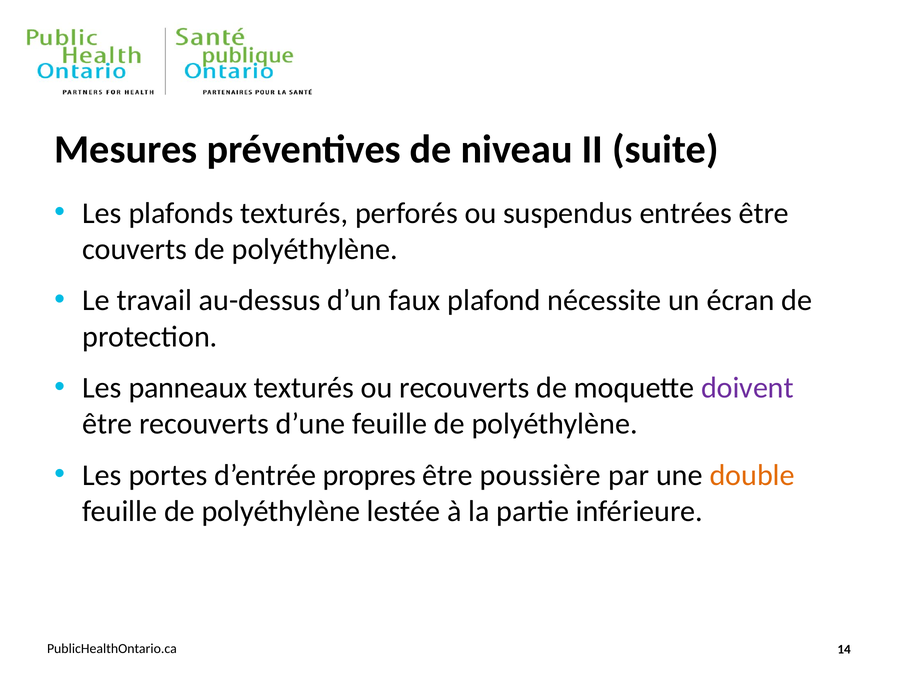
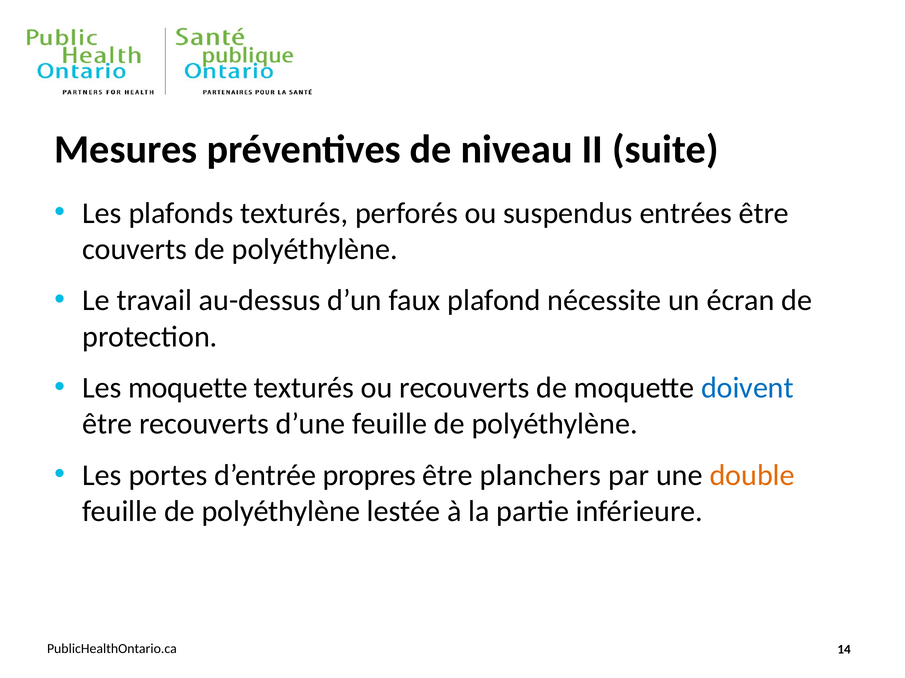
Les panneaux: panneaux -> moquette (188, 388)
doivent colour: purple -> blue (747, 388)
poussière: poussière -> planchers (540, 476)
